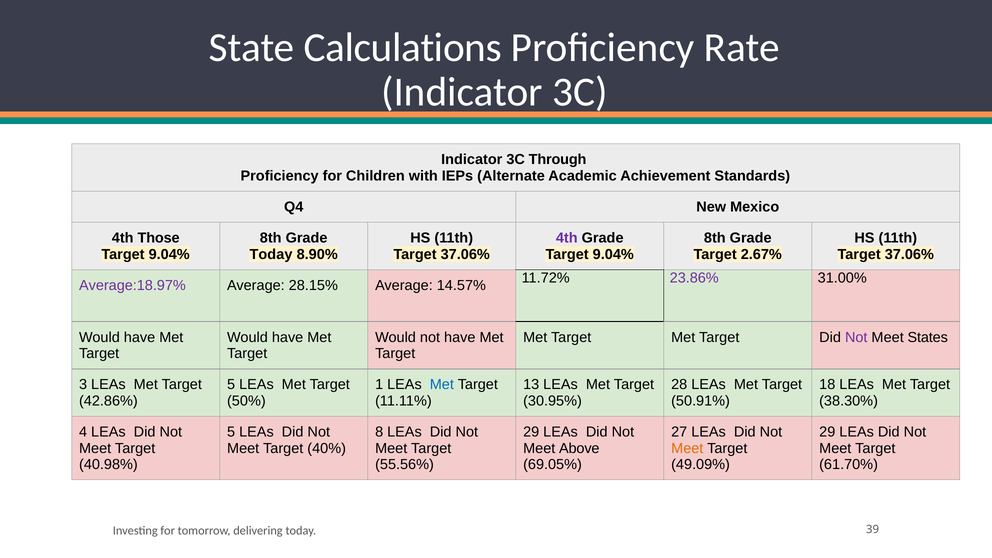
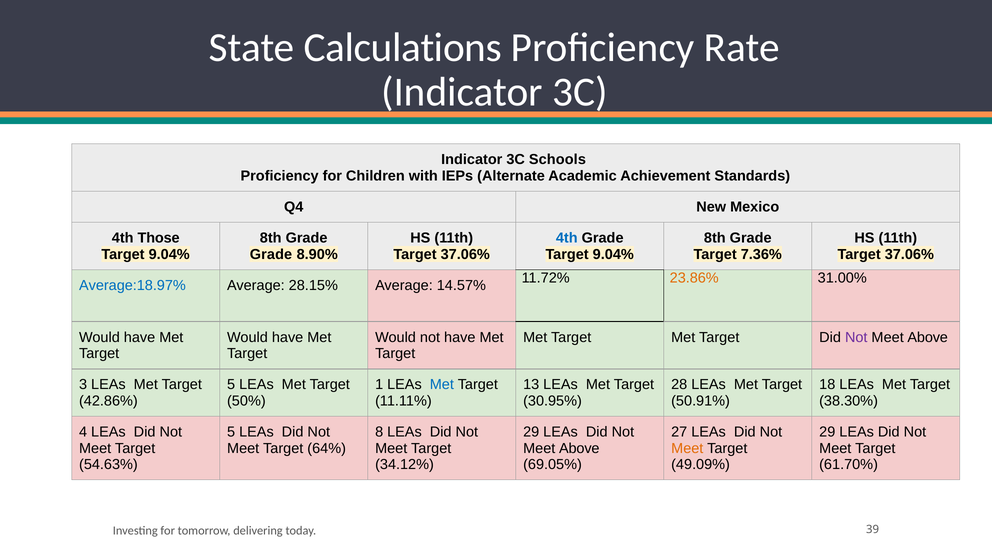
Through: Through -> Schools (557, 160)
4th colour: purple -> blue (567, 238)
Today: Today -> Grade (271, 254)
2.67%: 2.67% -> 7.36% (761, 254)
23.86% colour: purple -> orange (694, 278)
Average:18.97% colour: purple -> blue (132, 285)
States: States -> Above (928, 337)
40%: 40% -> 64% (327, 448)
40.98%: 40.98% -> 54.63% (108, 465)
55.56%: 55.56% -> 34.12% (404, 465)
